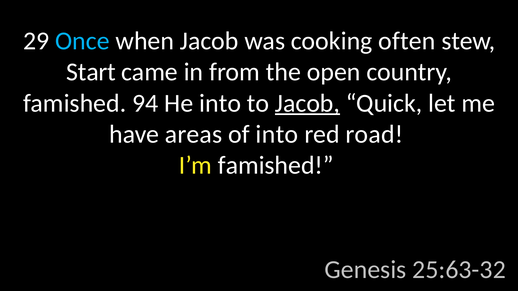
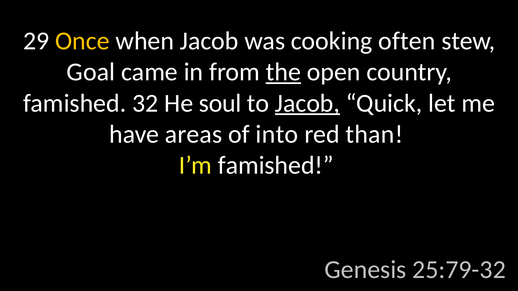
Once colour: light blue -> yellow (82, 41)
Start: Start -> Goal (91, 72)
the underline: none -> present (283, 72)
94: 94 -> 32 (145, 103)
He into: into -> soul (220, 103)
road: road -> than (374, 134)
25:63-32: 25:63-32 -> 25:79-32 (459, 270)
